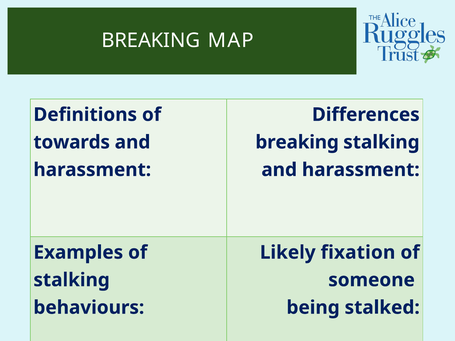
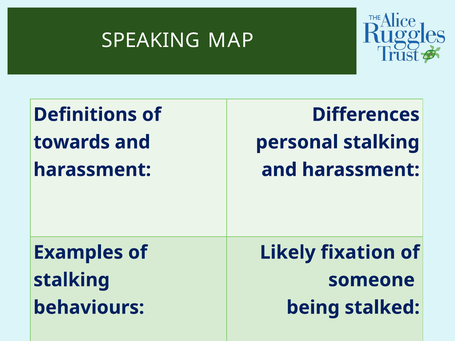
BREAKING: BREAKING -> SPEAKING (151, 41)
breaking: breaking -> personal (297, 142)
